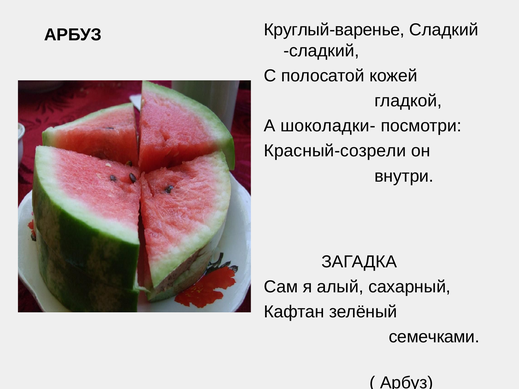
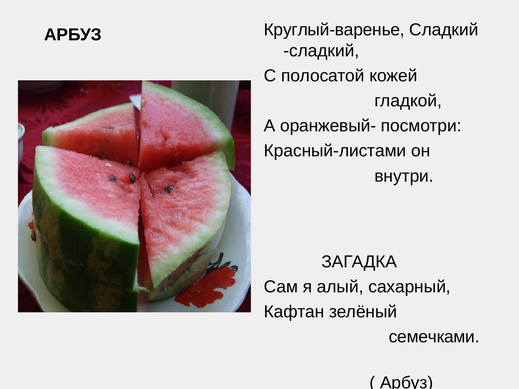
шоколадки-: шоколадки- -> оранжевый- (328, 126)
Красный-созрели: Красный-созрели -> Красный-листами (335, 151)
